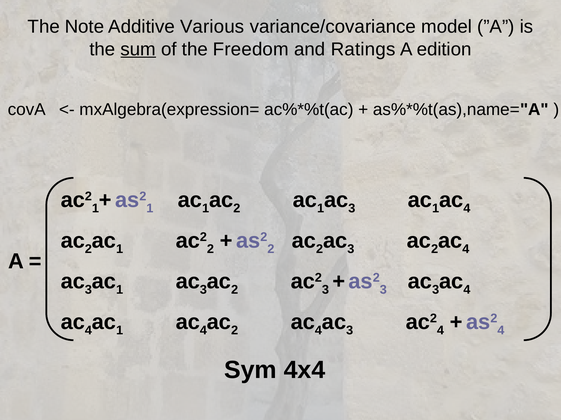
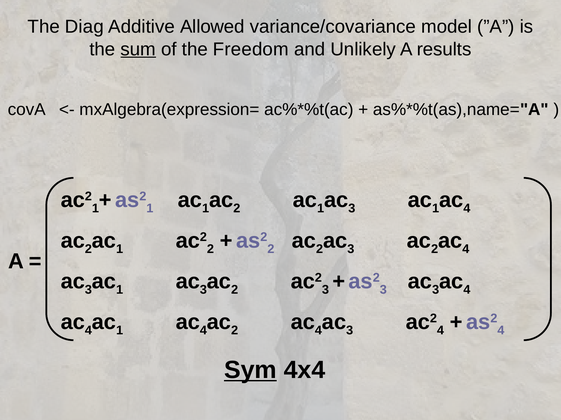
Note: Note -> Diag (84, 27)
Various: Various -> Allowed (212, 27)
Ratings: Ratings -> Unlikely (363, 49)
edition: edition -> results (444, 49)
Sym underline: none -> present (250, 371)
